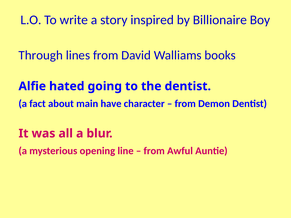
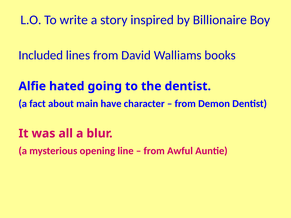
Through: Through -> Included (41, 55)
